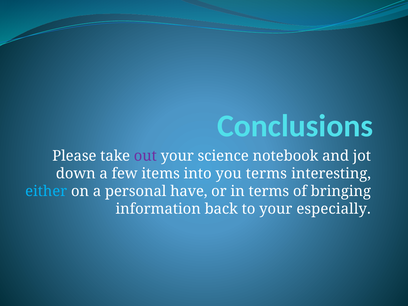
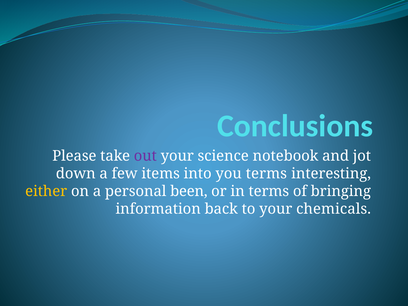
either colour: light blue -> yellow (46, 191)
have: have -> been (189, 191)
especially: especially -> chemicals (334, 209)
